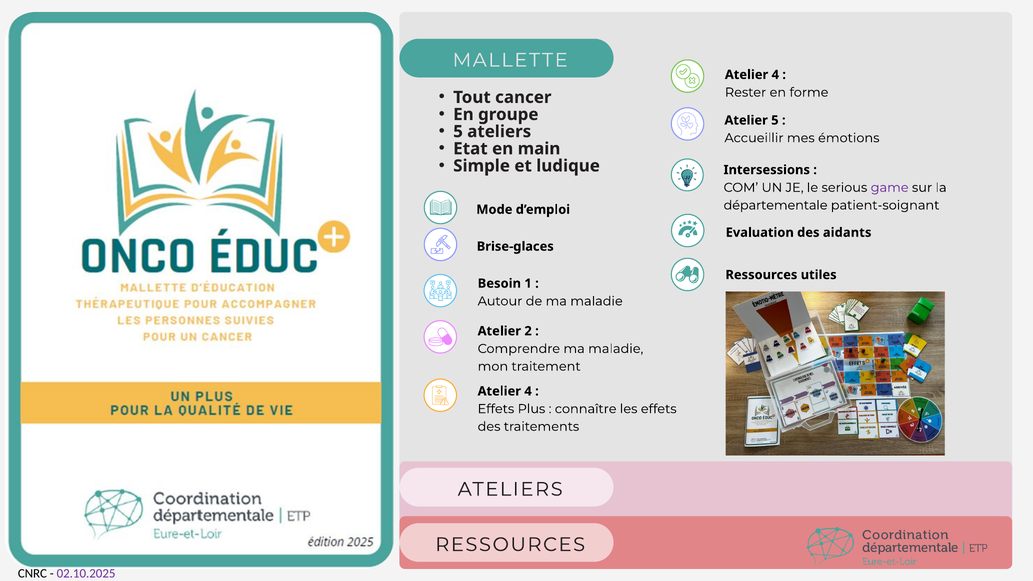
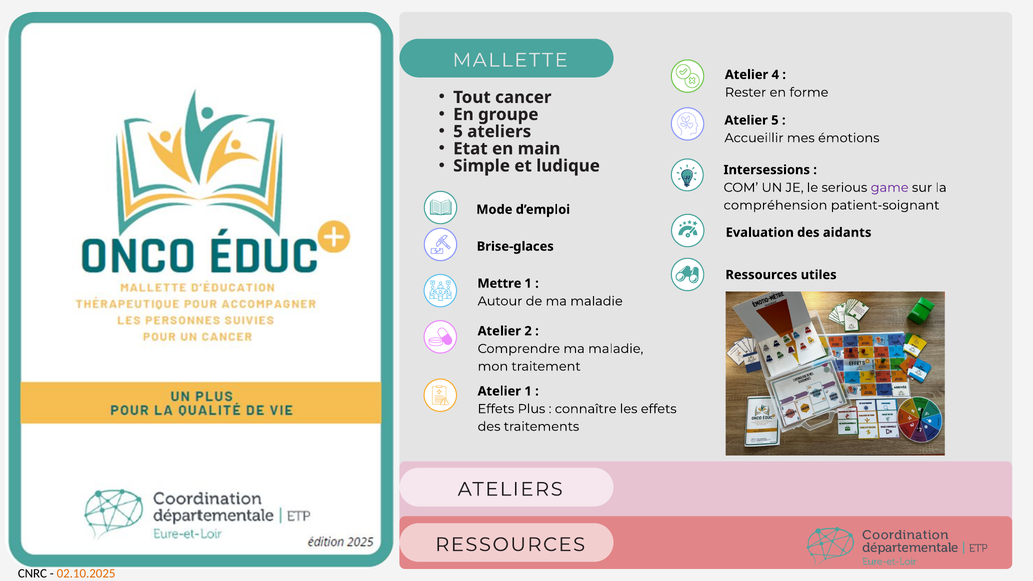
départementale: départementale -> compréhension (775, 205)
Besoin: Besoin -> Mettre (499, 284)
4: 4 -> 1 (528, 391)
02.10.2025 colour: purple -> orange (86, 574)
